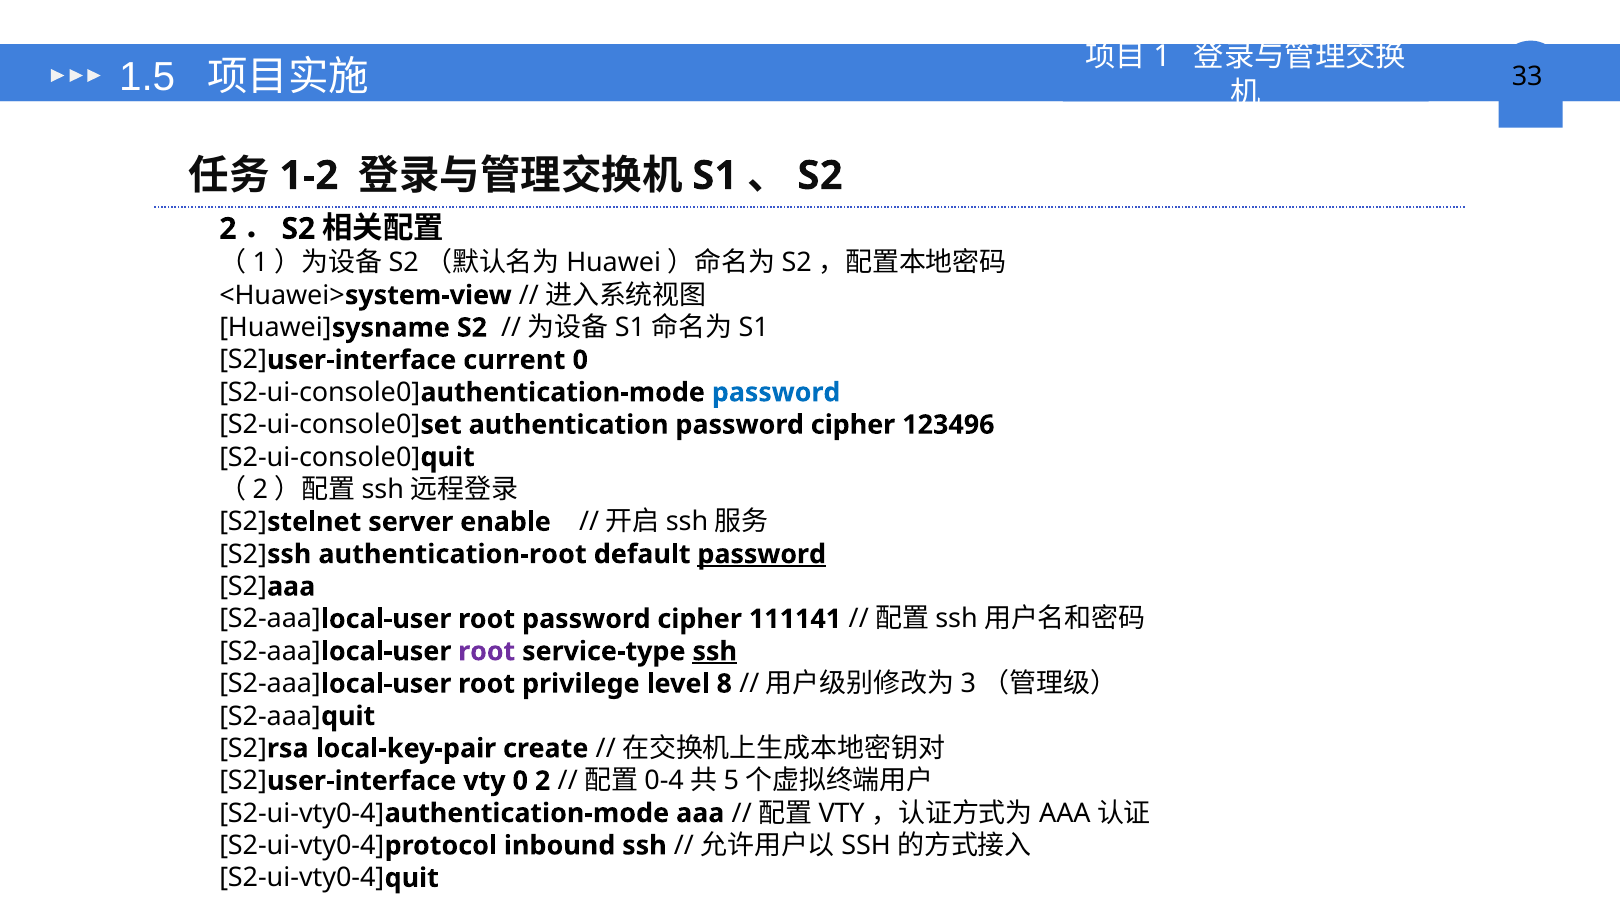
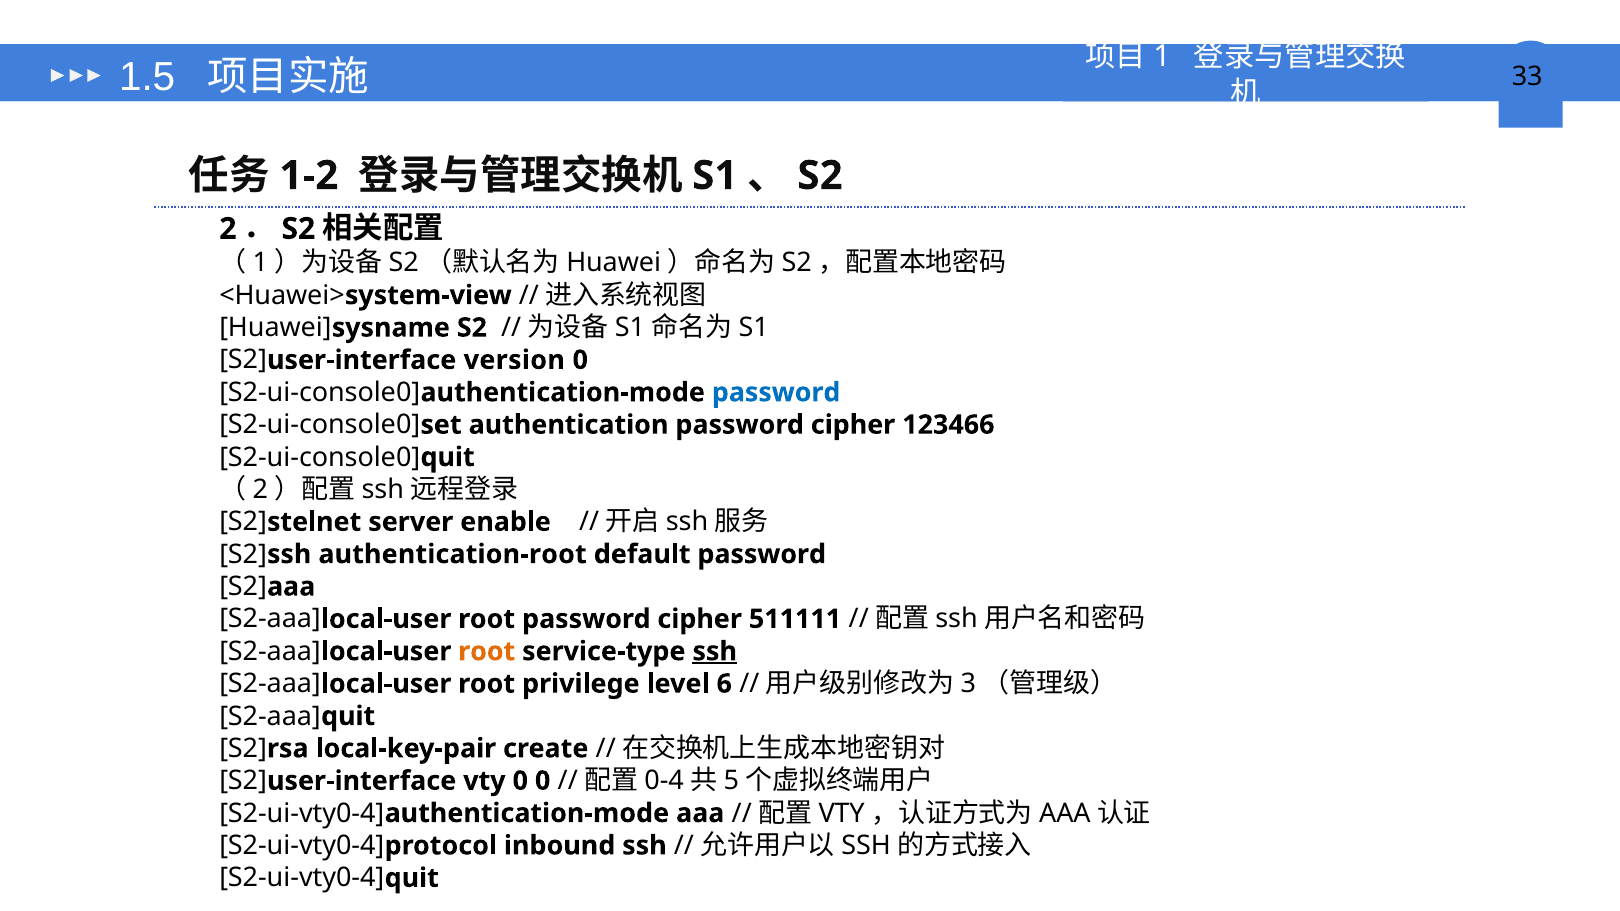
current: current -> version (514, 360)
123496: 123496 -> 123466 (948, 425)
password underline: present -> none (762, 554)
111141: 111141 -> 511111 (795, 619)
root colour: purple -> orange (487, 651)
8: 8 -> 6 (724, 684)
0 2: 2 -> 0 (543, 781)
